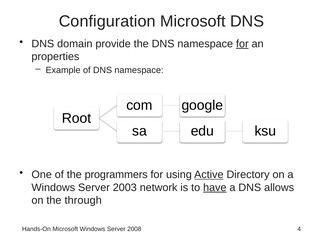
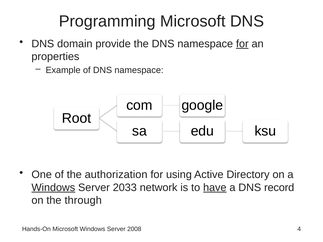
Configuration: Configuration -> Programming (107, 21)
programmers: programmers -> authorization (116, 175)
Active underline: present -> none (209, 175)
Windows underline: none -> present (53, 188)
2003: 2003 -> 2033 (125, 188)
allows: allows -> record (279, 188)
